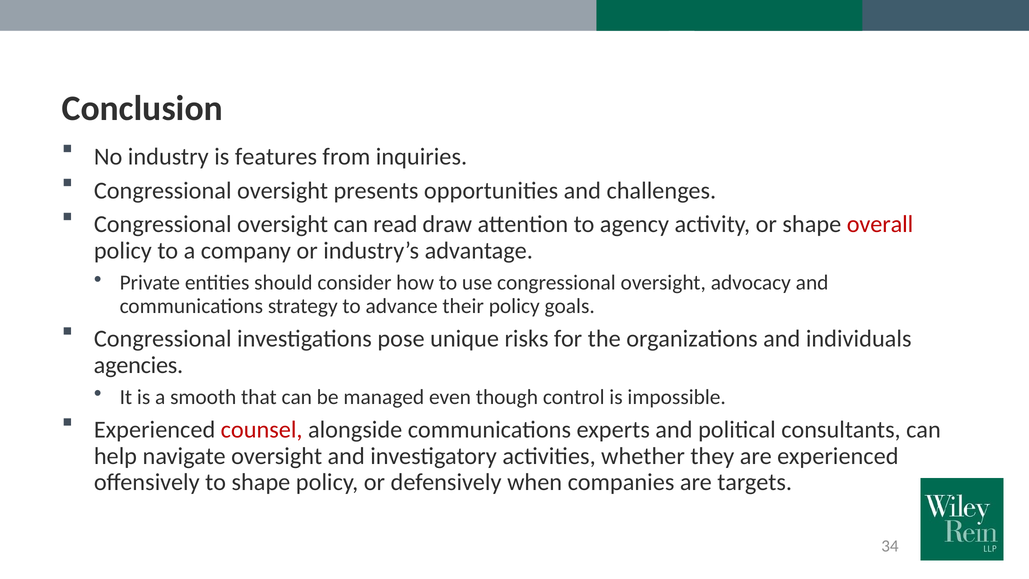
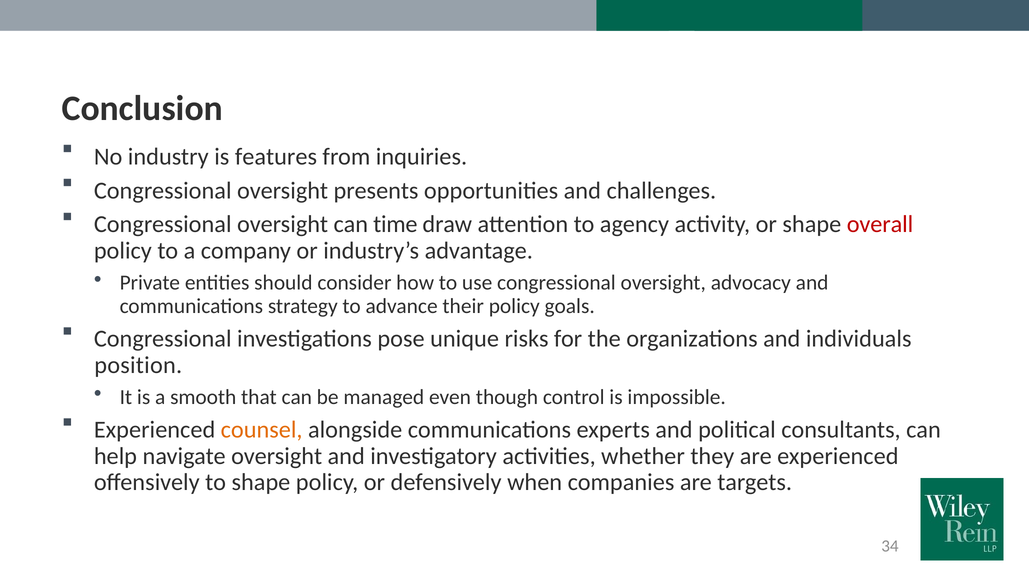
read: read -> time (395, 224)
agencies: agencies -> position (138, 365)
counsel colour: red -> orange (262, 430)
